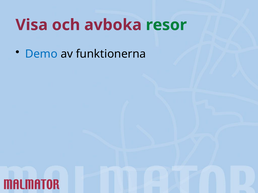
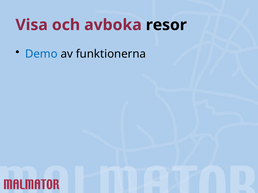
resor colour: green -> black (166, 25)
